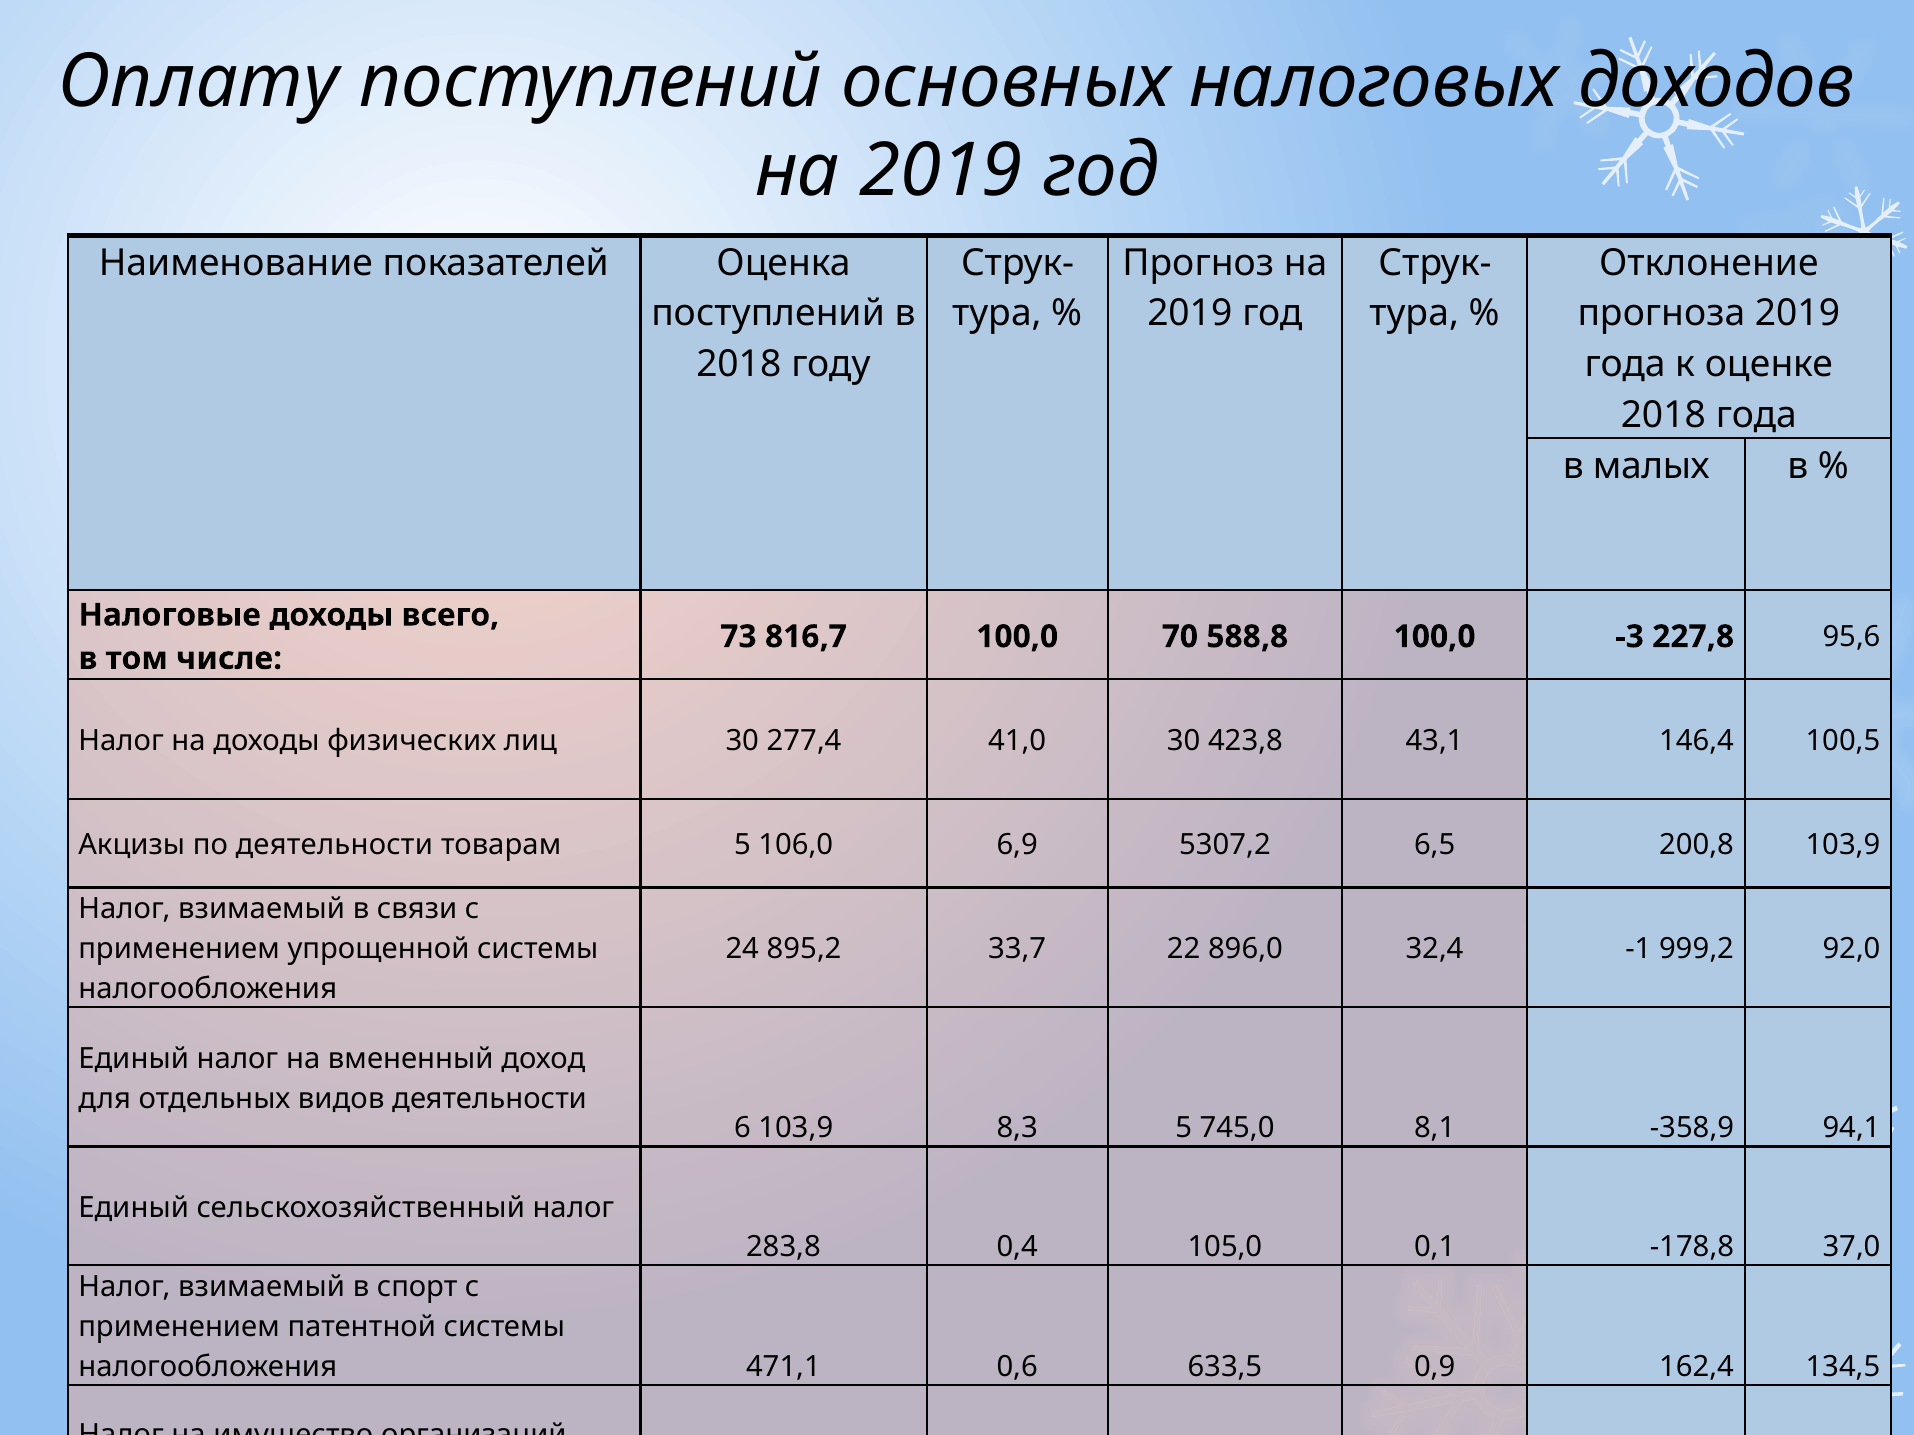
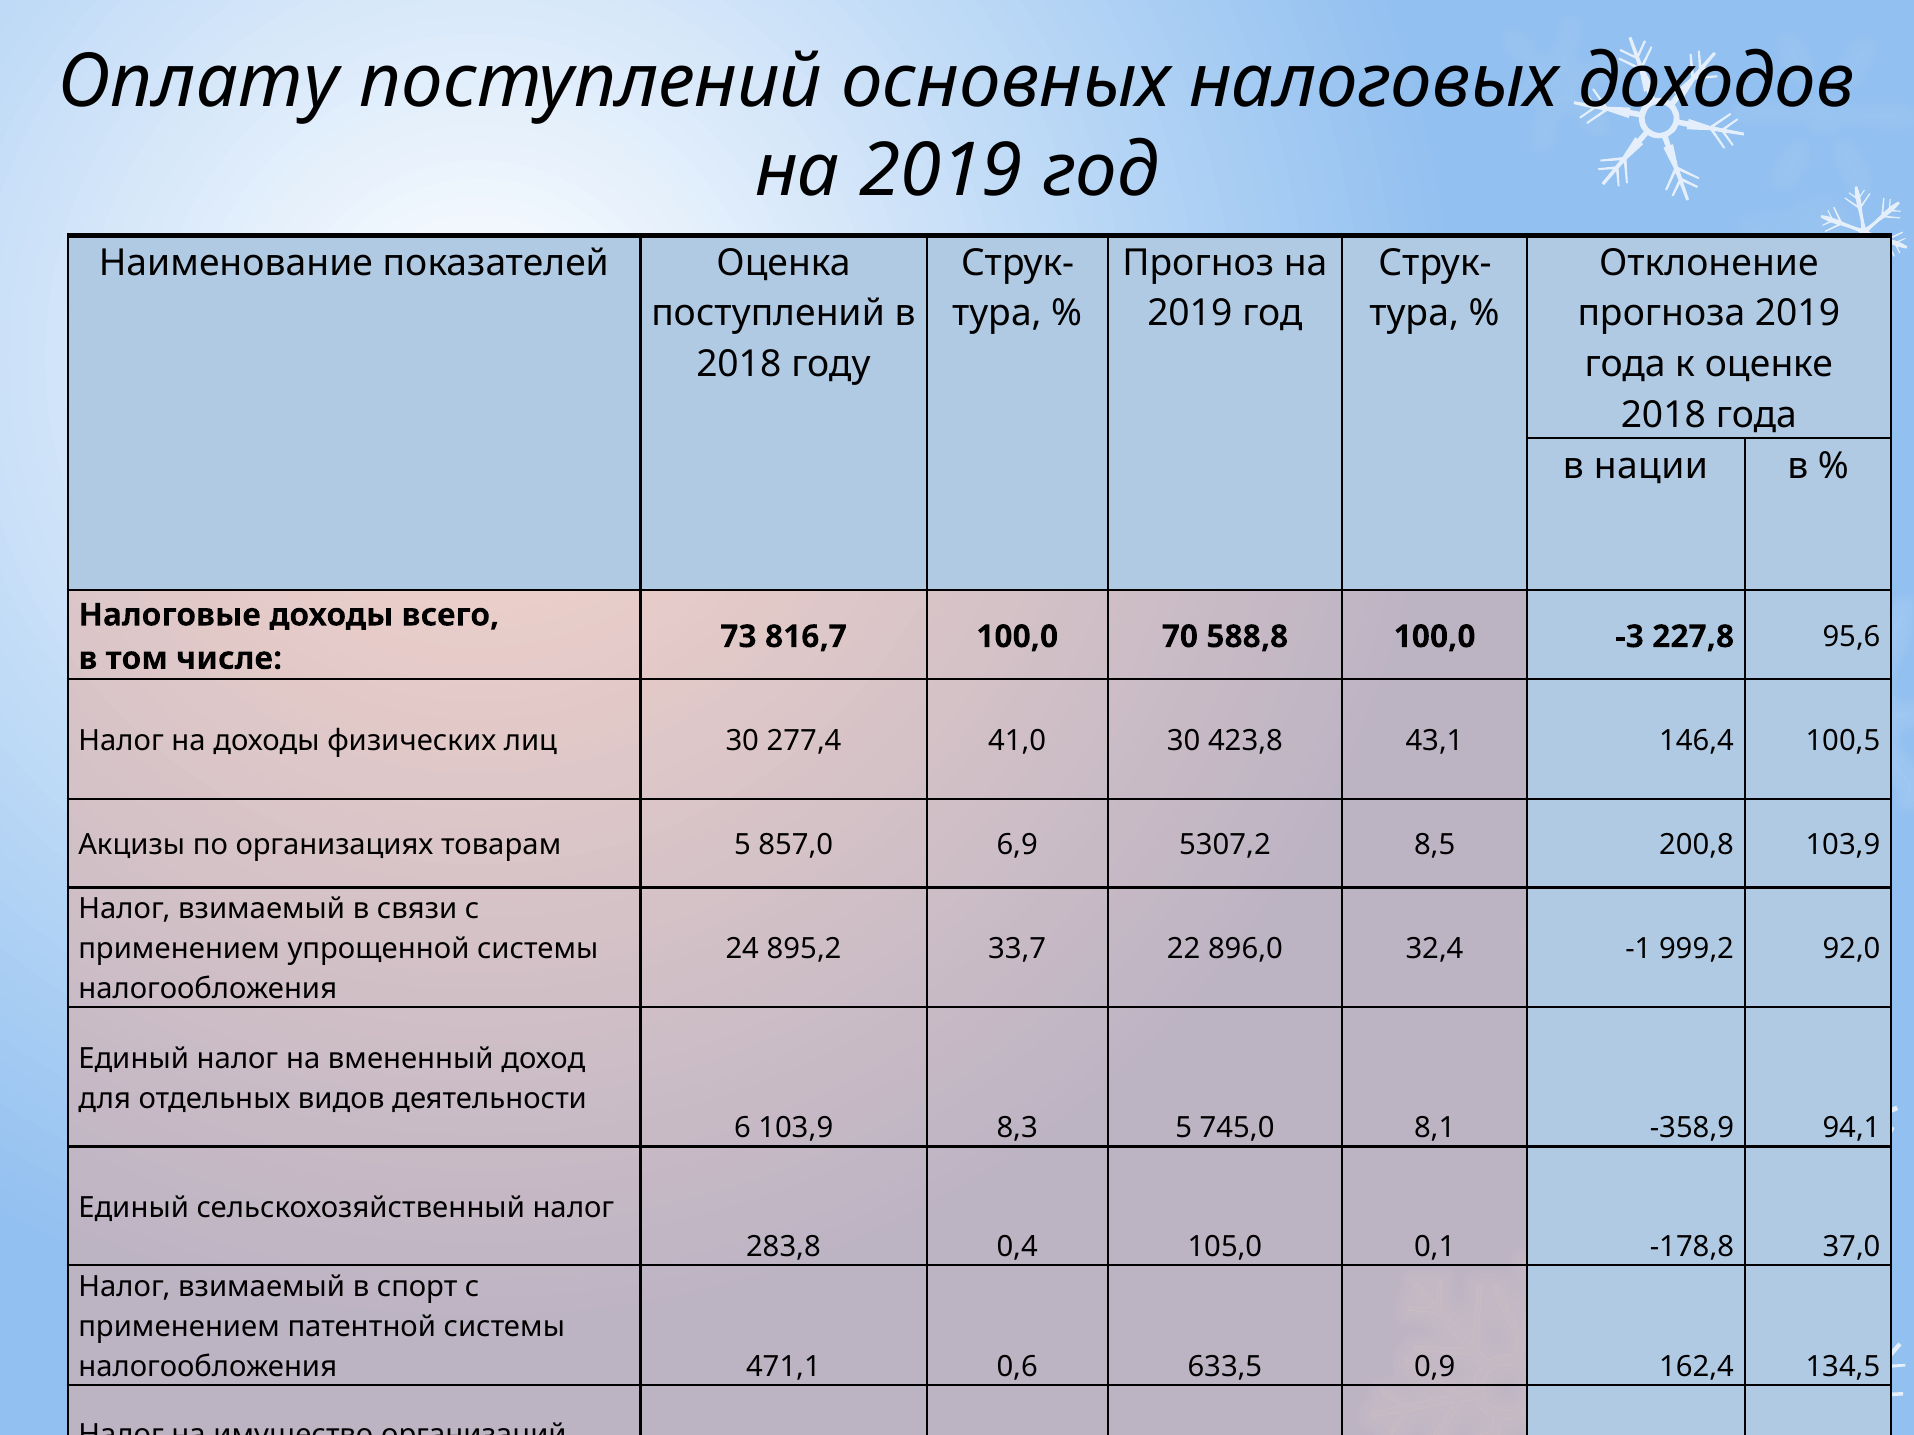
малых: малых -> нации (1651, 466)
по деятельности: деятельности -> организациях (334, 845)
106,0: 106,0 -> 857,0 (796, 845)
6,5: 6,5 -> 8,5 (1435, 845)
